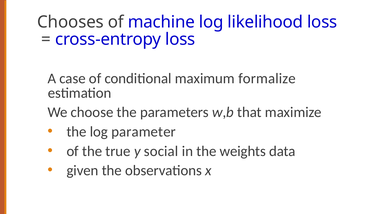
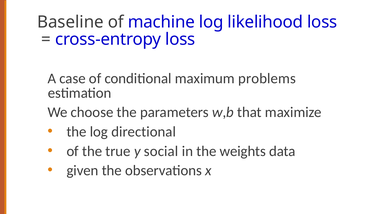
Chooses: Chooses -> Baseline (70, 22)
formalize: formalize -> problems (267, 78)
parameter: parameter -> directional (144, 132)
